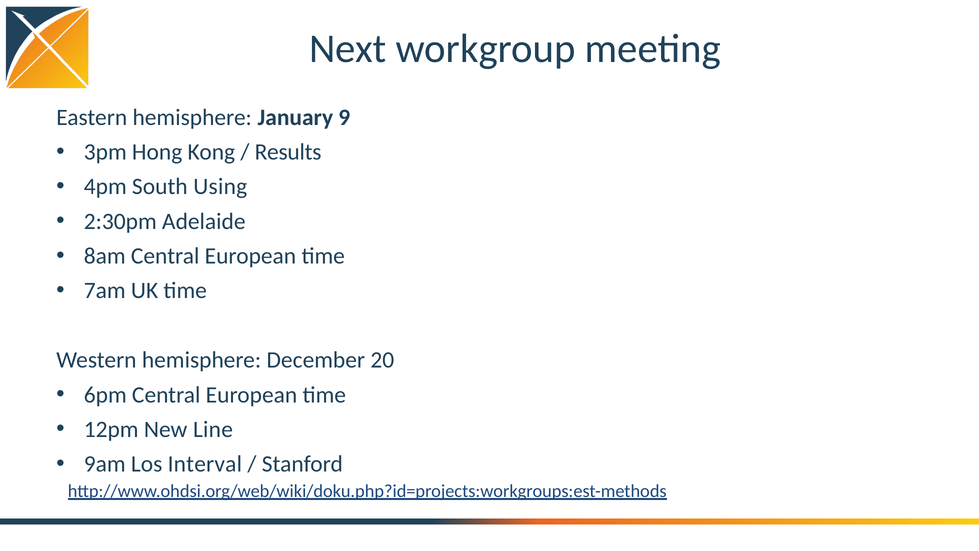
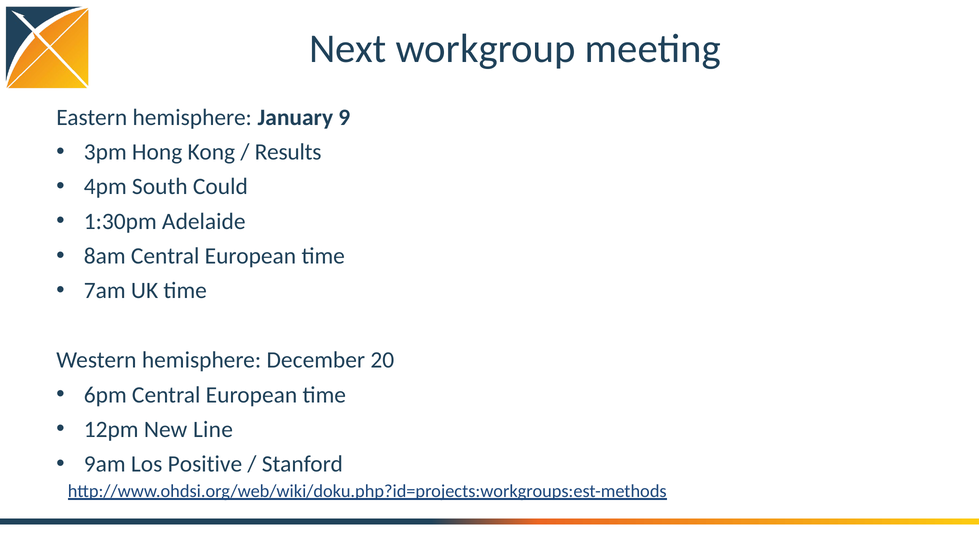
Using: Using -> Could (220, 187)
2:30pm: 2:30pm -> 1:30pm (120, 221)
Interval: Interval -> Positive (205, 464)
